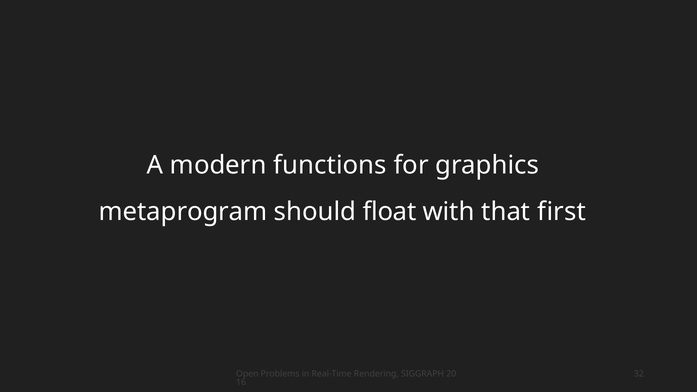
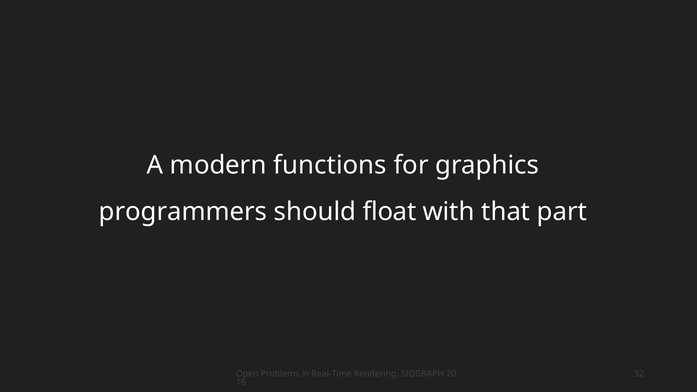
metaprogram: metaprogram -> programmers (183, 212)
first: first -> part (562, 212)
